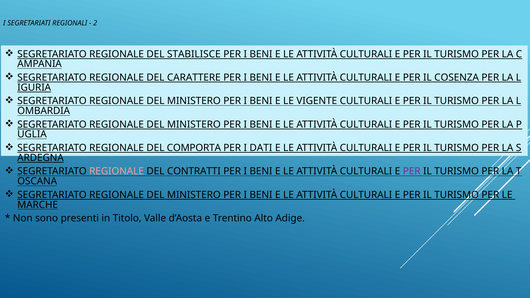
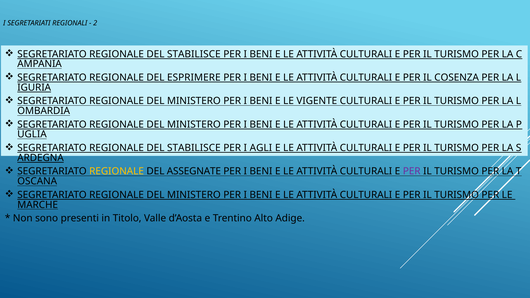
CARATTERE: CARATTERE -> ESPRIMERE (194, 78)
COMPORTA: COMPORTA -> STABILISCE (194, 148)
DATI: DATI -> AGLI (261, 148)
REGIONALE colour: pink -> yellow (117, 171)
CONTRATTI: CONTRATTI -> ASSEGNATE (194, 171)
